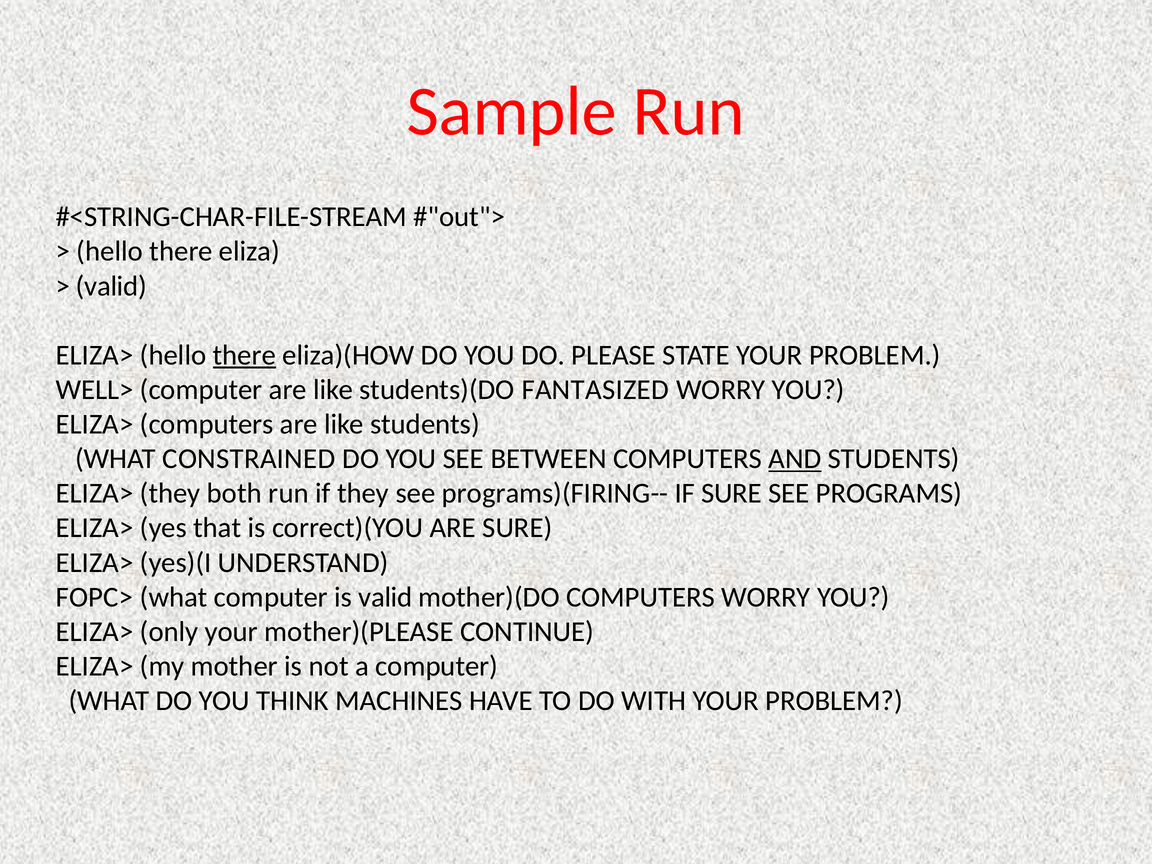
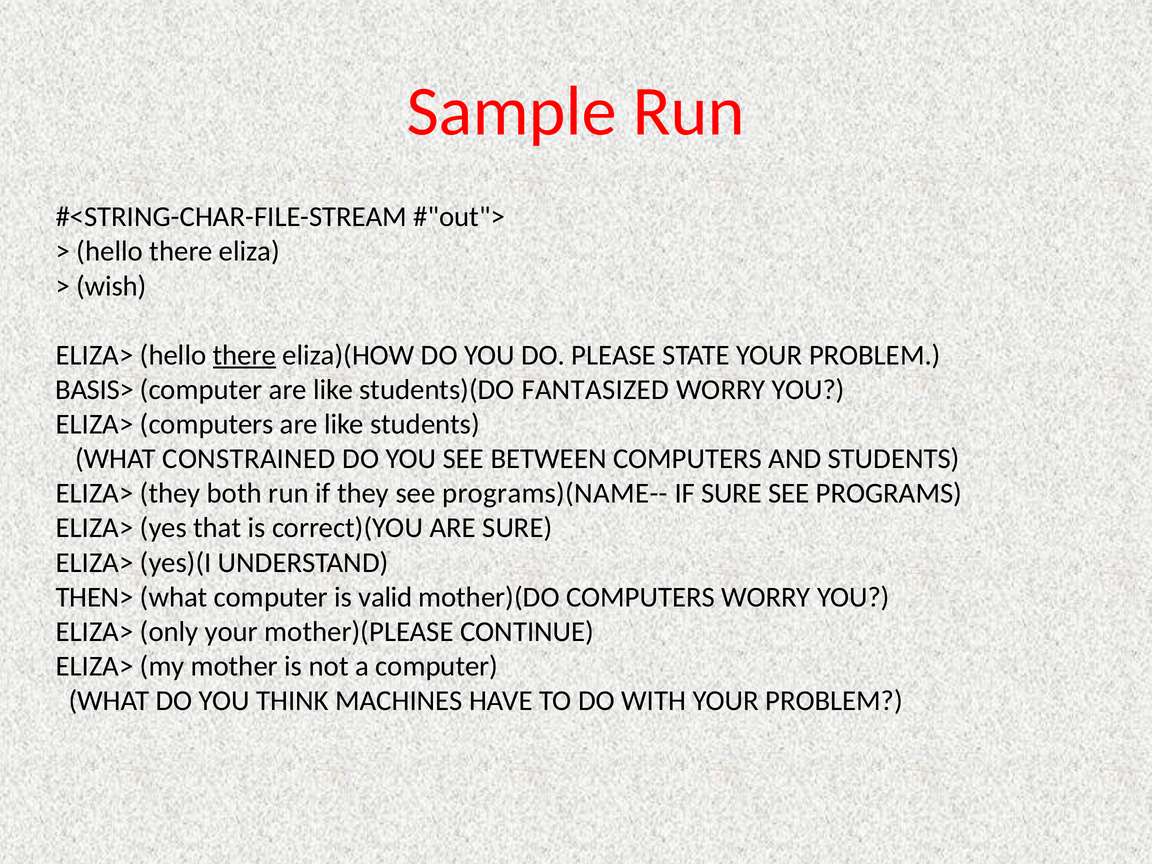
valid: valid -> wish (111, 286)
WELL>: WELL> -> BASIS> (95, 390)
AND underline: present -> none (795, 459)
programs)(FIRING--: programs)(FIRING-- -> programs)(NAME-- (555, 493)
FOPC>: FOPC> -> THEN> (95, 597)
